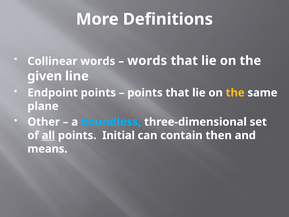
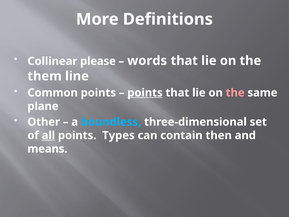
Collinear words: words -> please (98, 61)
given: given -> them (45, 76)
Endpoint: Endpoint -> Common (53, 93)
points underline: none -> present (145, 93)
the colour: yellow -> pink (235, 93)
Initial: Initial -> Types (118, 135)
